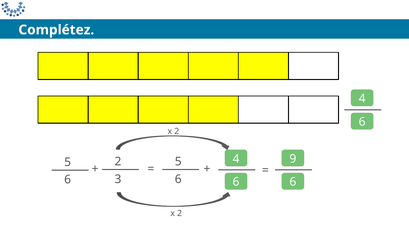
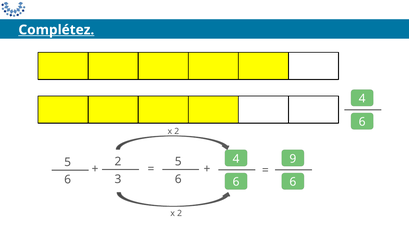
Complétez underline: none -> present (56, 30)
